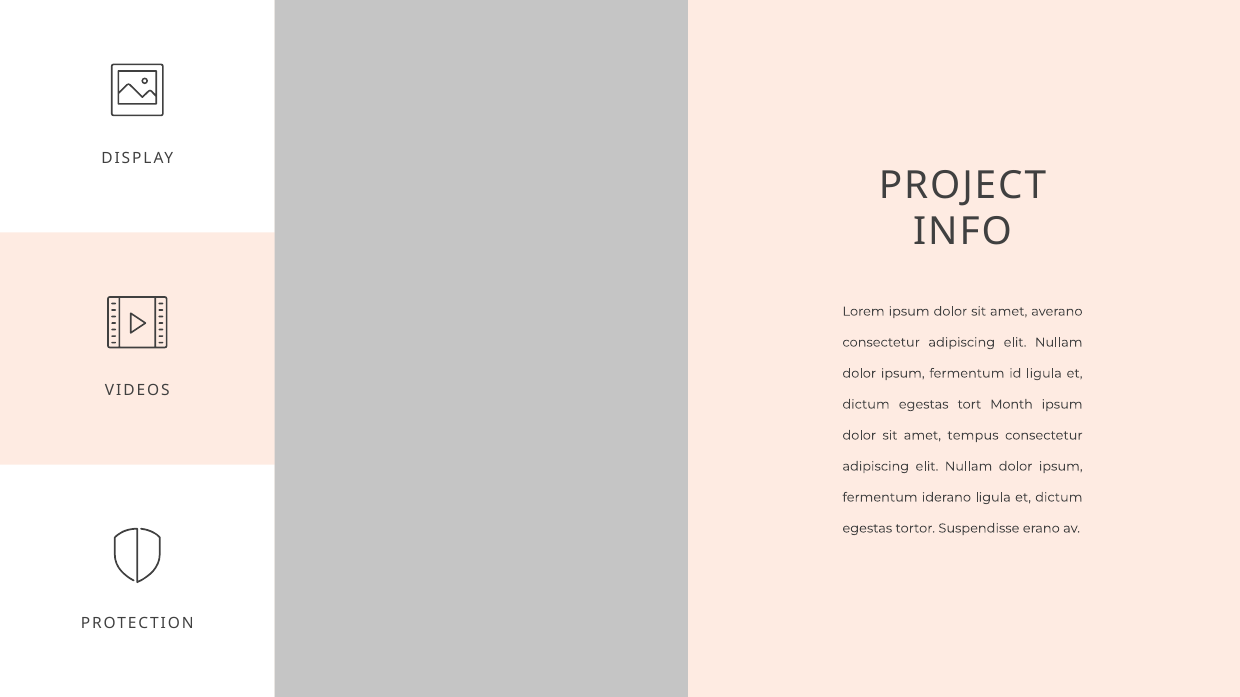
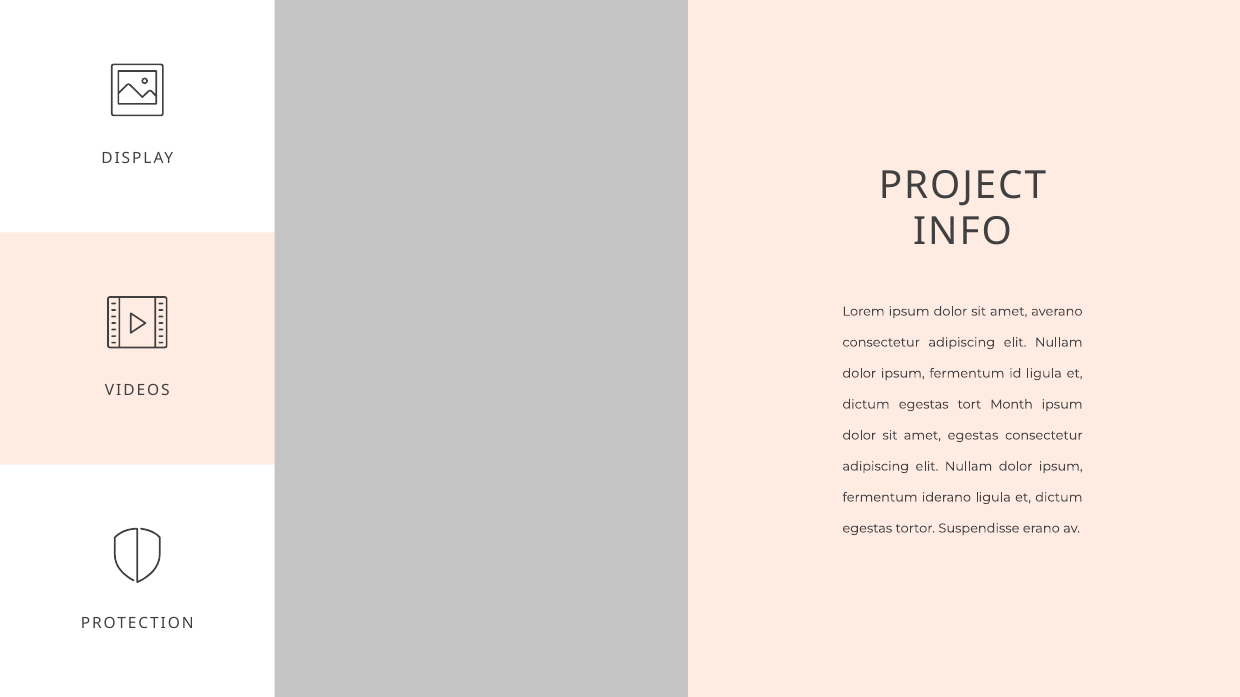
amet tempus: tempus -> egestas (973, 436)
